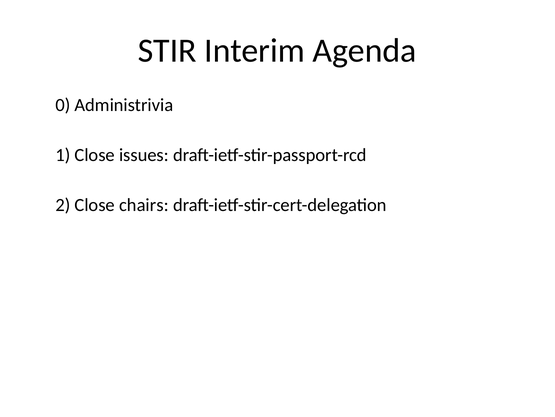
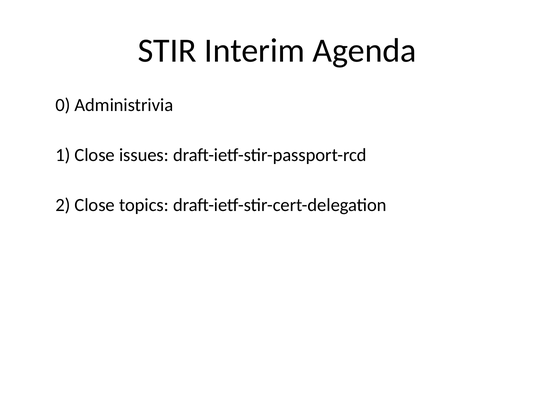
chairs: chairs -> topics (144, 205)
